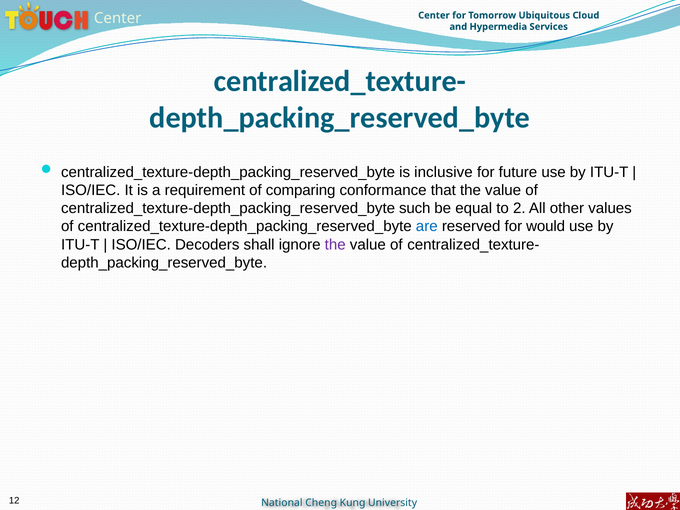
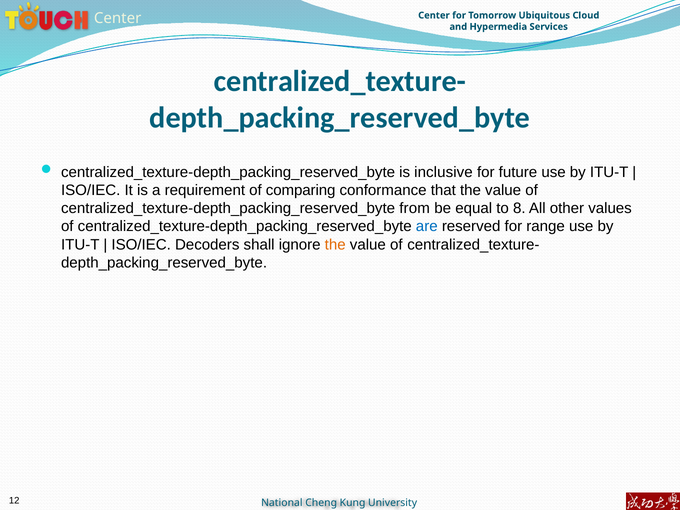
such: such -> from (415, 208)
2: 2 -> 8 (519, 208)
would: would -> range (546, 227)
the colour: purple -> orange (335, 245)
